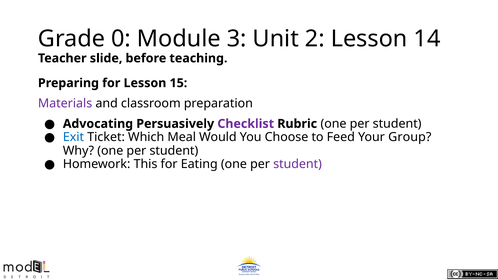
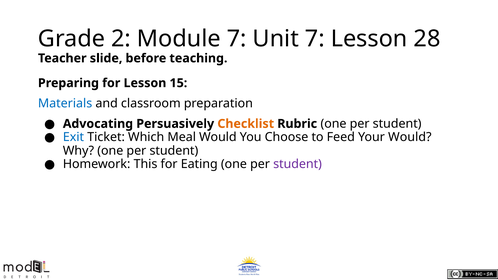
0: 0 -> 2 (121, 39)
Module 3: 3 -> 7 (237, 39)
Unit 2: 2 -> 7 (315, 39)
14: 14 -> 28 (427, 39)
Materials colour: purple -> blue (65, 103)
Checklist colour: purple -> orange (246, 124)
Your Group: Group -> Would (410, 137)
